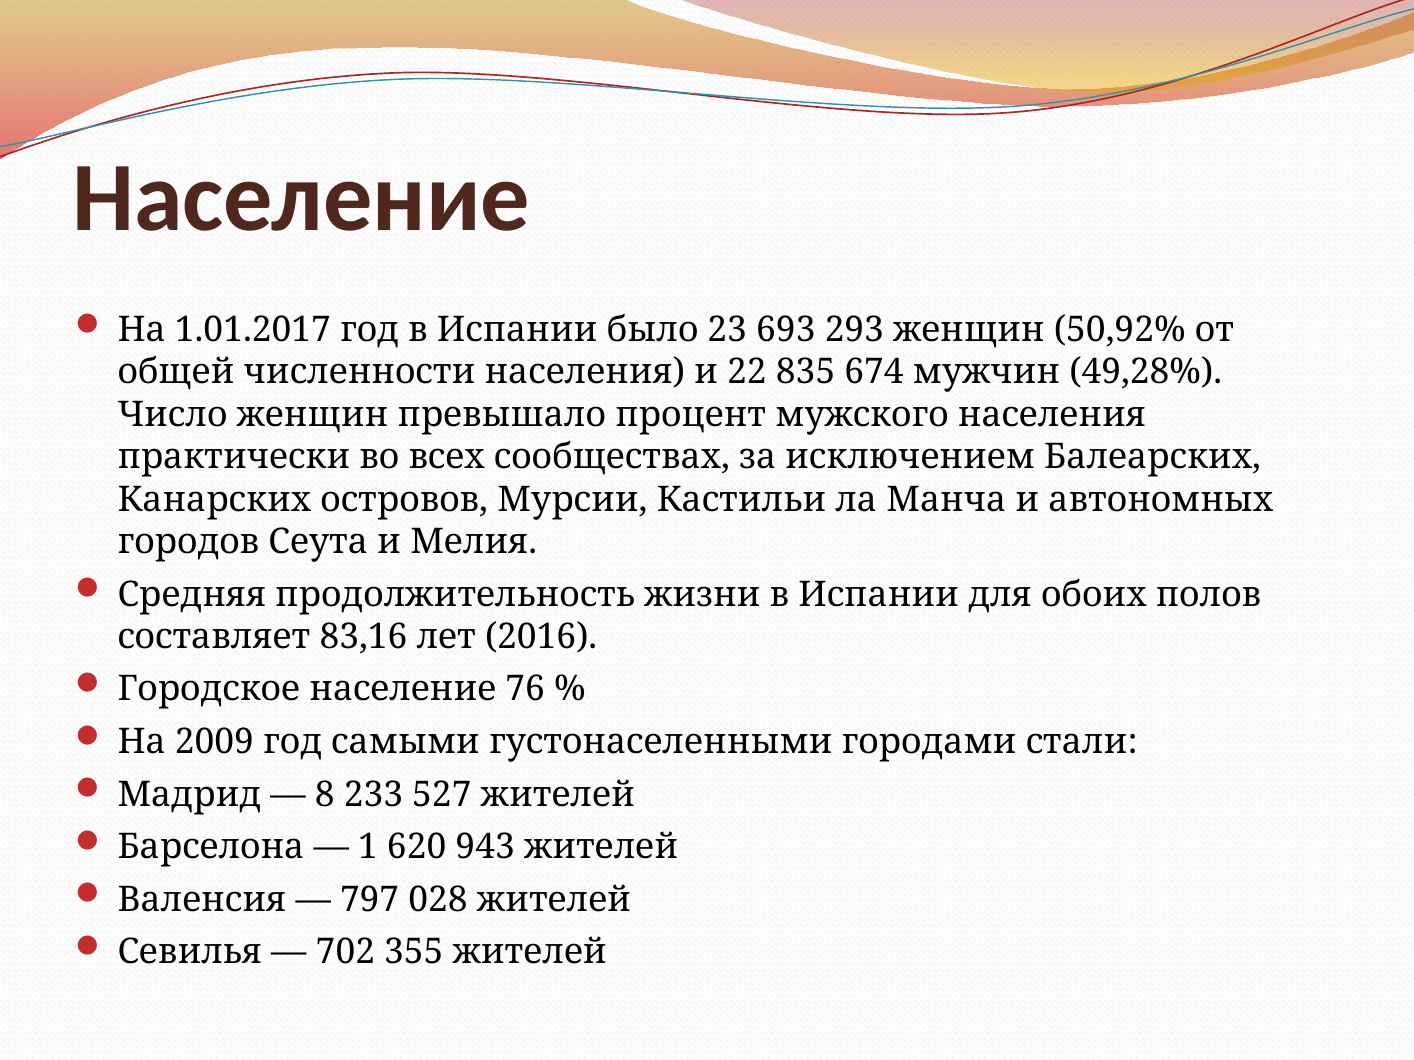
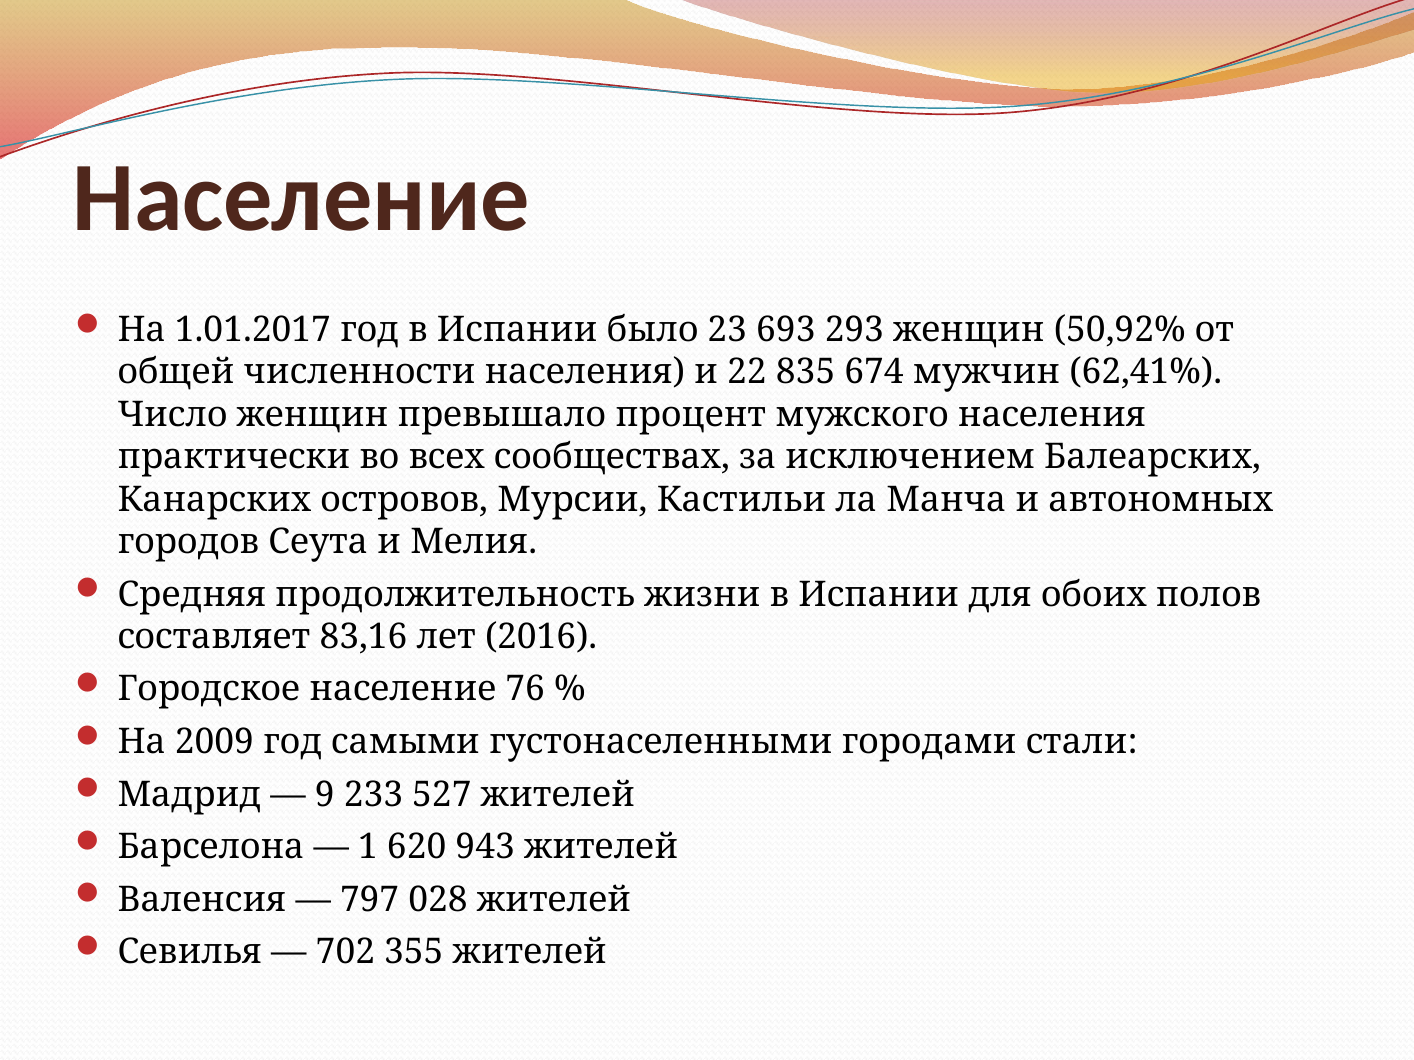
49,28%: 49,28% -> 62,41% (1146, 372)
8: 8 -> 9 (325, 795)
